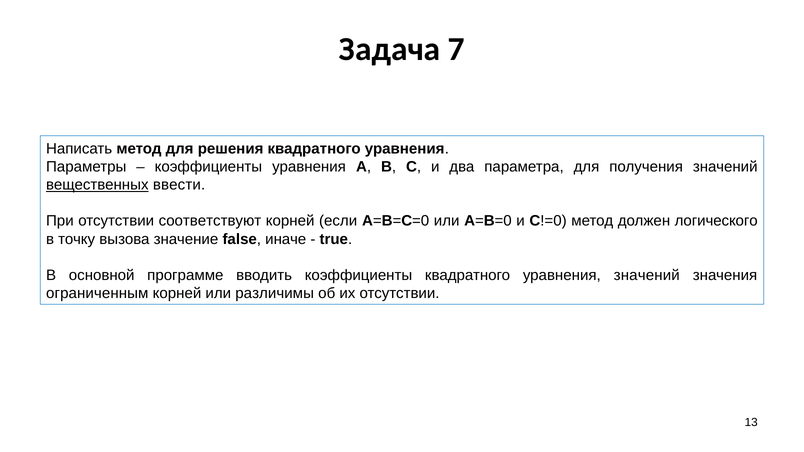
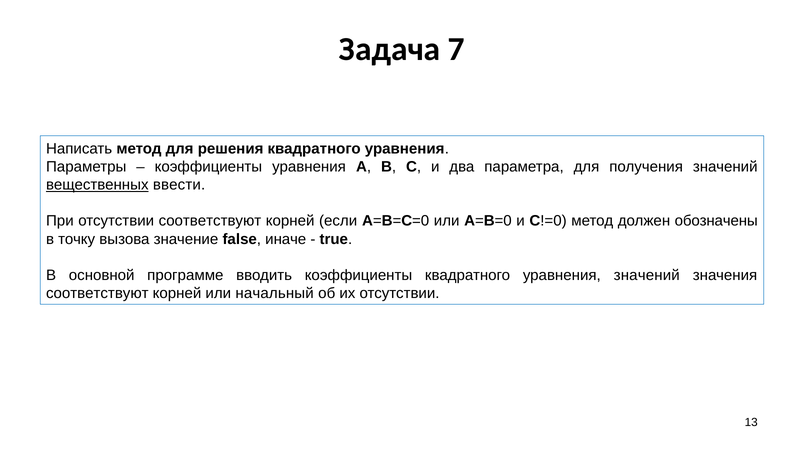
логического: логического -> обозначены (716, 221)
ограниченным: ограниченным -> соответствуют (97, 293)
различимы: различимы -> начальный (275, 293)
